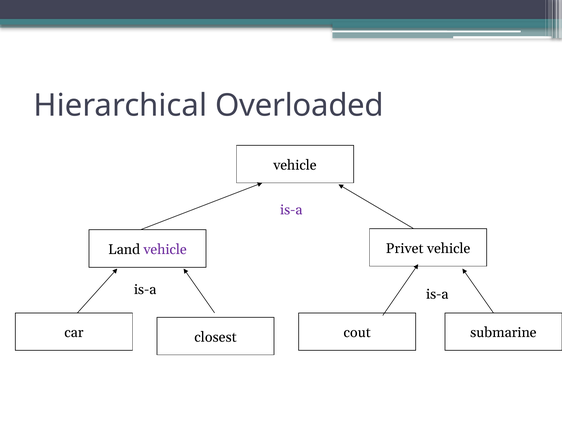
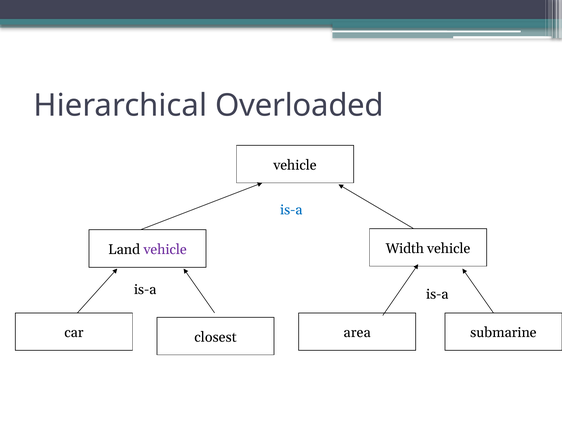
is-a colour: purple -> blue (291, 210)
Privet: Privet -> Width (405, 248)
cout: cout -> area (357, 332)
